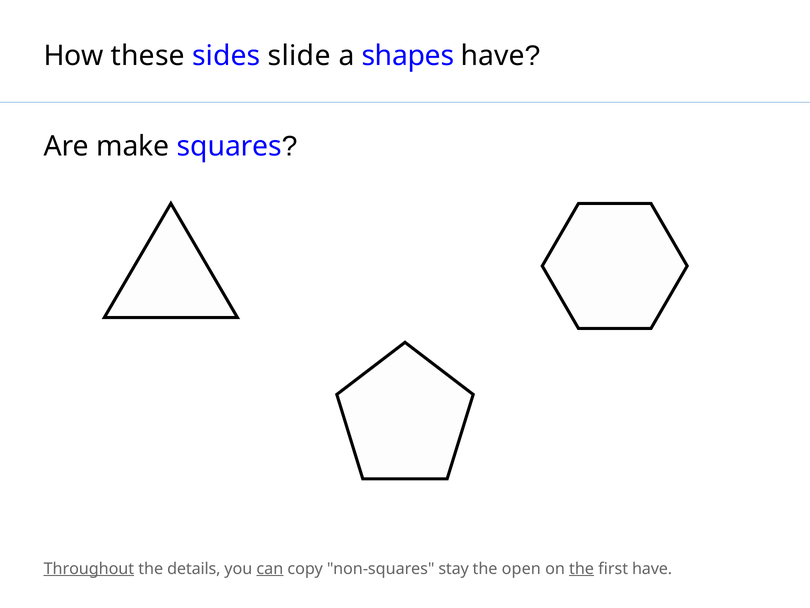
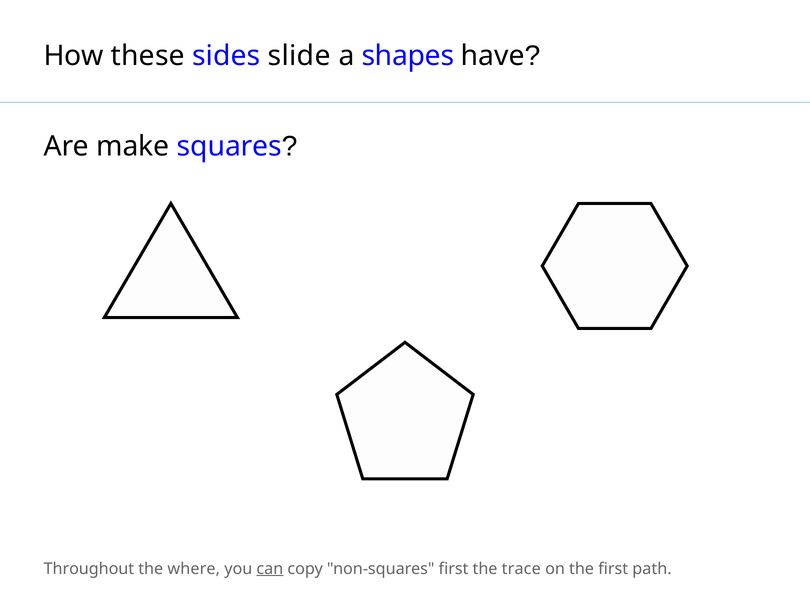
Throughout underline: present -> none (89, 568)
details: details -> where (194, 568)
non-squares stay: stay -> first (454, 568)
open: open -> trace (521, 568)
the underline: present -> none (582, 568)
first have: have -> path (652, 568)
